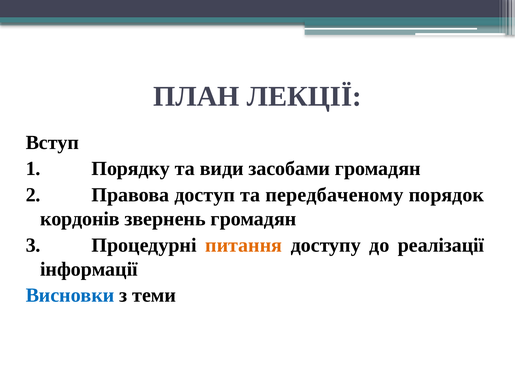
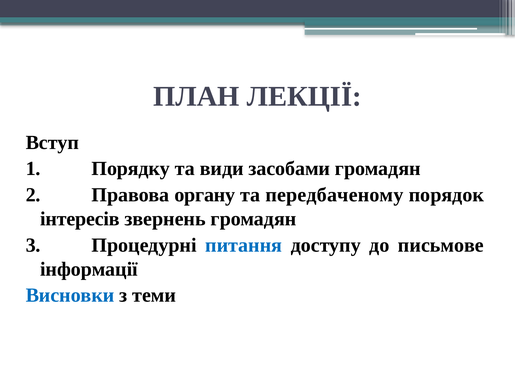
доступ: доступ -> органу (205, 195)
кордонів: кордонів -> інтересів (80, 219)
питання colour: orange -> blue (244, 245)
реалізації: реалізації -> письмове (441, 245)
